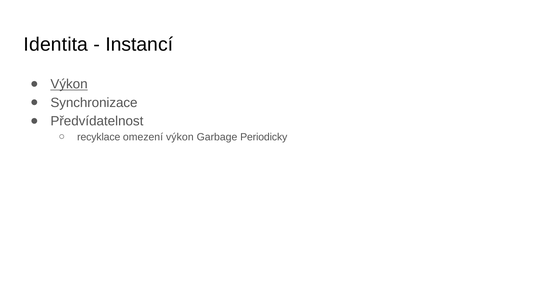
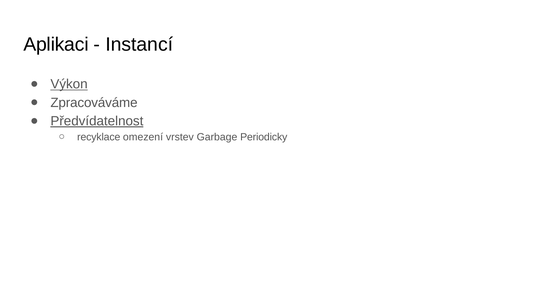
Identita: Identita -> Aplikaci (56, 44)
Synchronizace: Synchronizace -> Zpracováváme (94, 103)
Předvídatelnost underline: none -> present (97, 121)
omezení výkon: výkon -> vrstev (180, 137)
